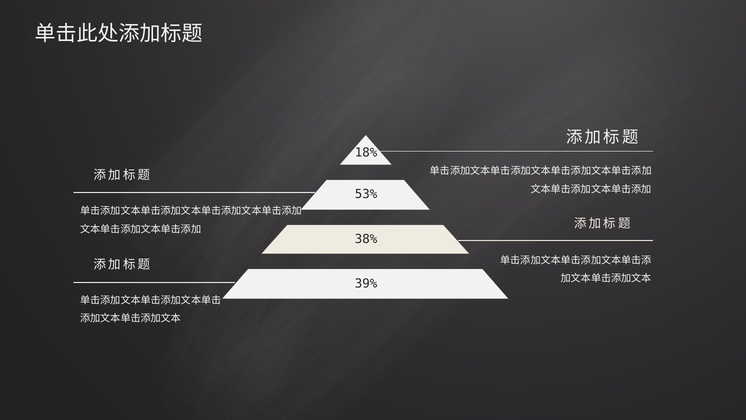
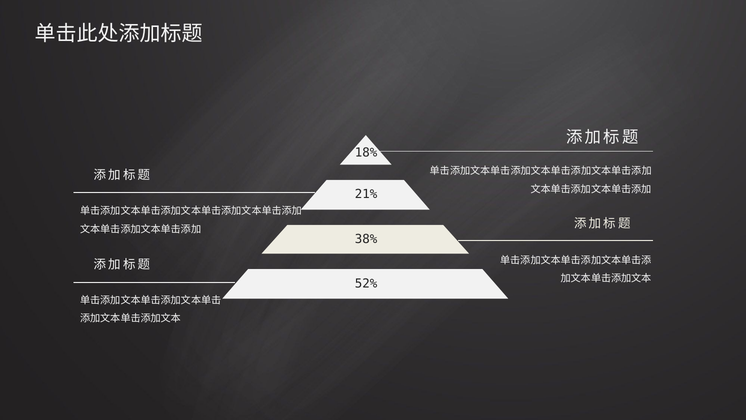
53%: 53% -> 21% (366, 194)
39%: 39% -> 52% (366, 283)
